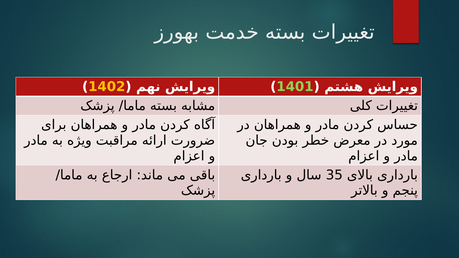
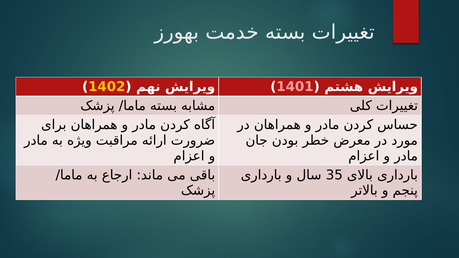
1401 colour: light green -> pink (295, 87)
